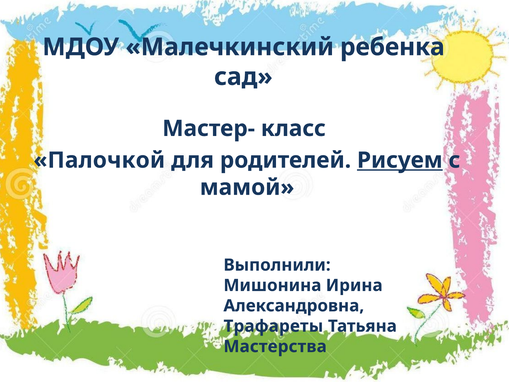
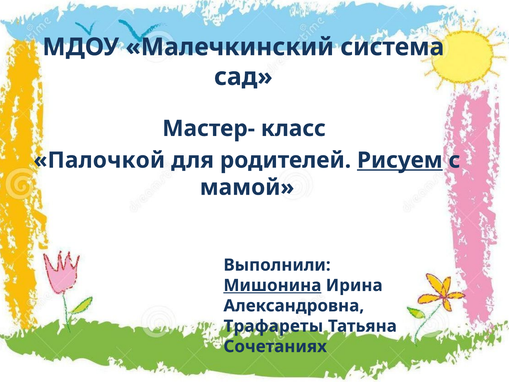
ребенка: ребенка -> система (392, 47)
Мишонина underline: none -> present (272, 285)
Мастерства: Мастерства -> Сочетаниях (275, 346)
